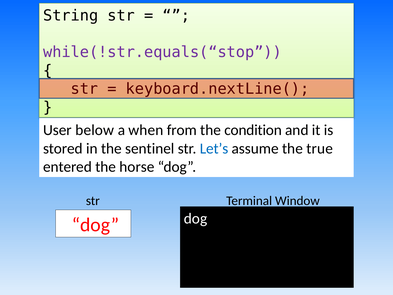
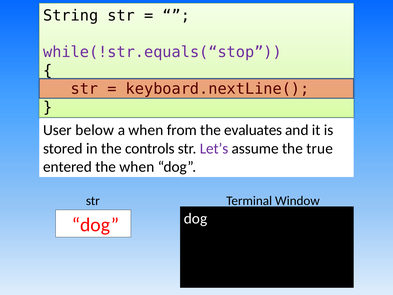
condition: condition -> evaluates (253, 130)
sentinel: sentinel -> controls (150, 148)
Let’s colour: blue -> purple (214, 148)
the horse: horse -> when (137, 167)
